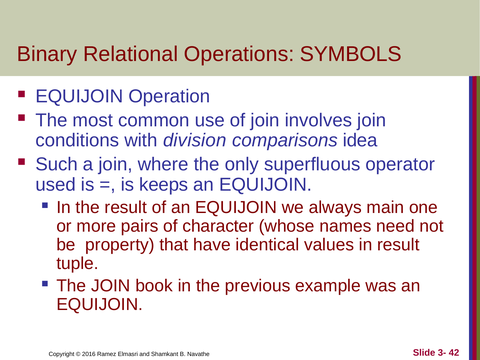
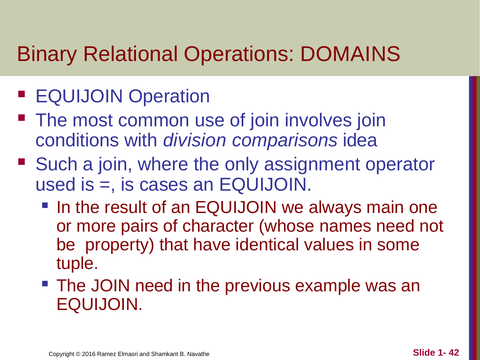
SYMBOLS: SYMBOLS -> DOMAINS (351, 54)
superfluous: superfluous -> assignment (312, 164)
keeps: keeps -> cases (164, 185)
in result: result -> some (398, 245)
JOIN book: book -> need (154, 286)
3-: 3- -> 1- (442, 353)
